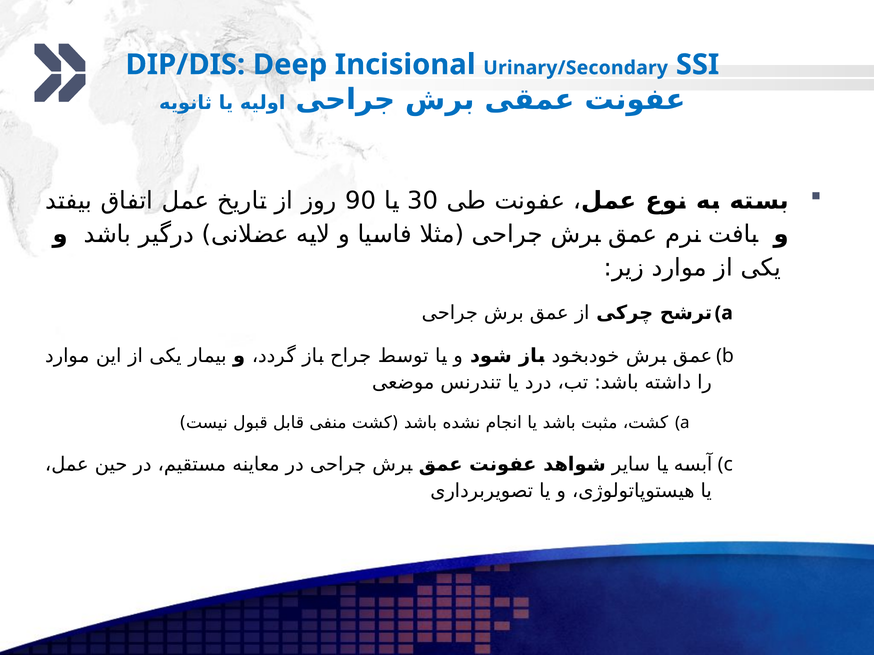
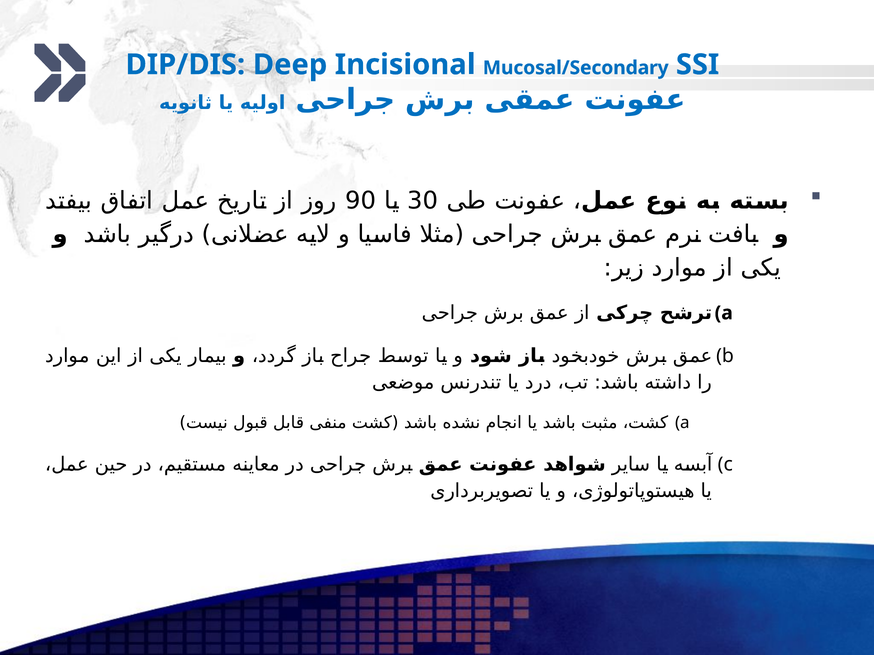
Urinary/Secondary: Urinary/Secondary -> Mucosal/Secondary (576, 68)
